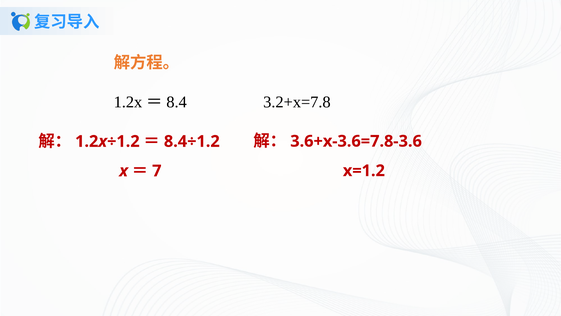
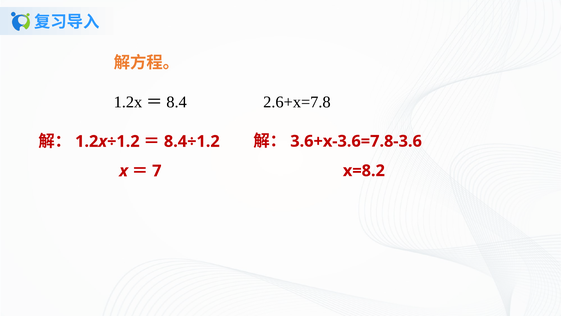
3.2+x=7.8: 3.2+x=7.8 -> 2.6+x=7.8 (297, 102)
x=1.2: x=1.2 -> x=8.2 (364, 171)
